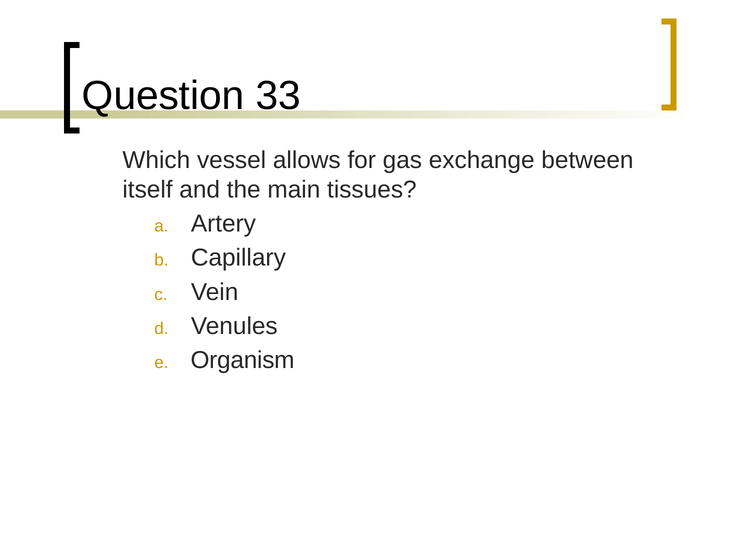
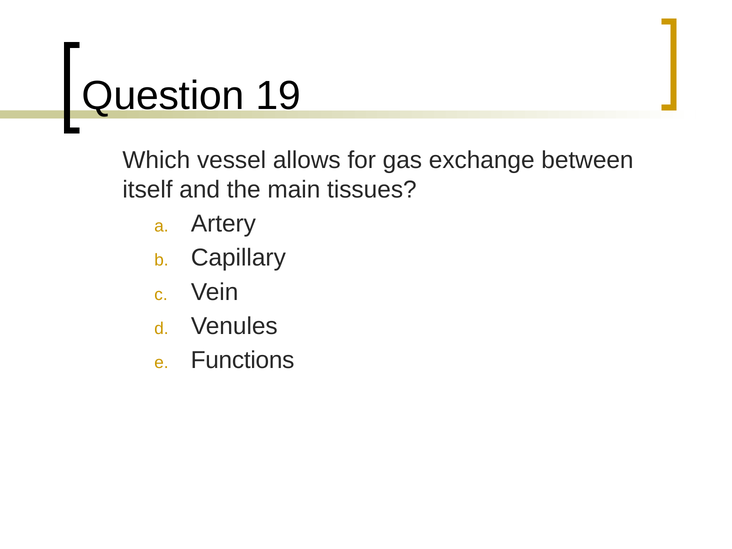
33: 33 -> 19 (278, 96)
Organism: Organism -> Functions (243, 360)
